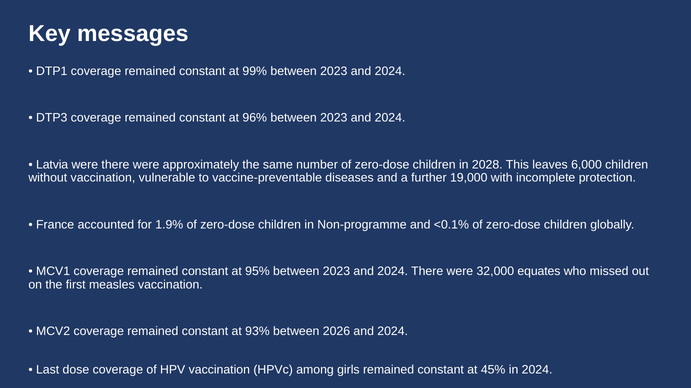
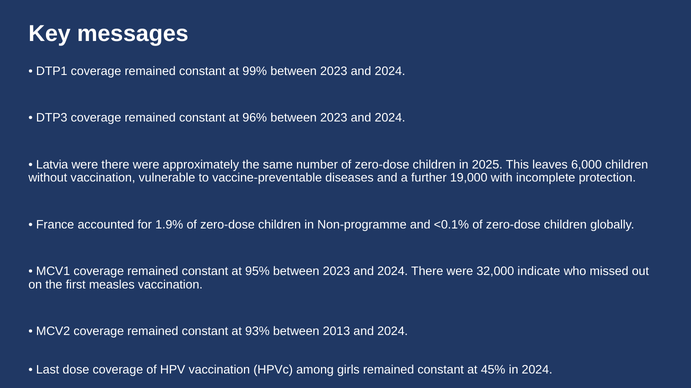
2028: 2028 -> 2025 (487, 165)
equates: equates -> indicate (539, 272)
2026: 2026 -> 2013 (336, 332)
